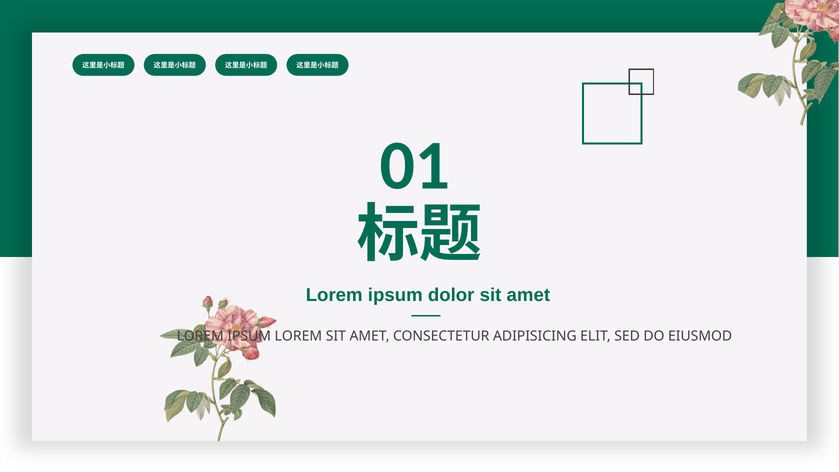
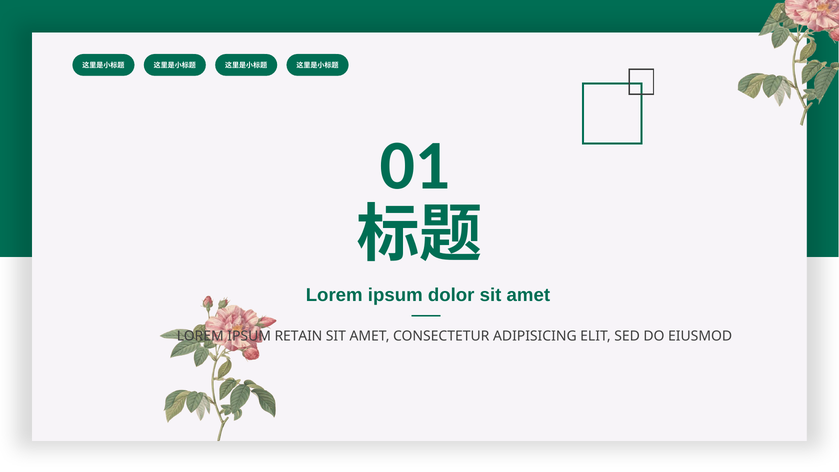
IPSUM LOREM: LOREM -> RETAIN (298, 336)
